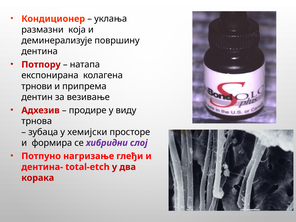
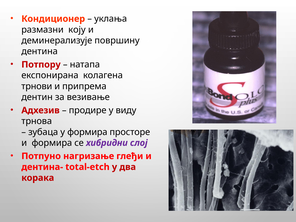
која: која -> коју (77, 30)
у хемијски: хемијски -> формира (87, 132)
